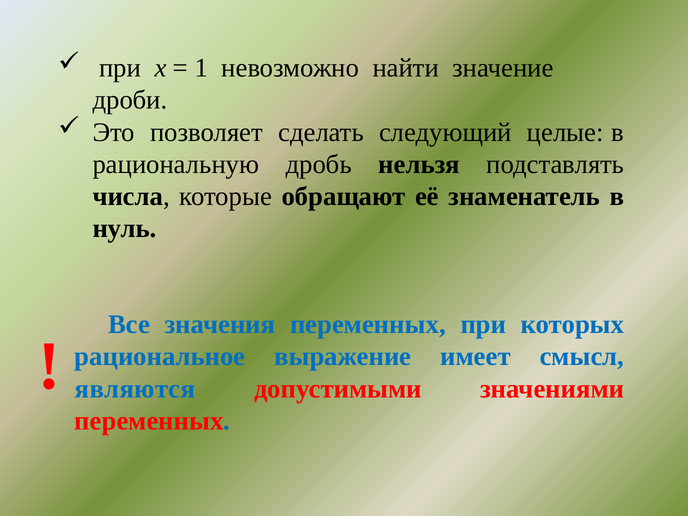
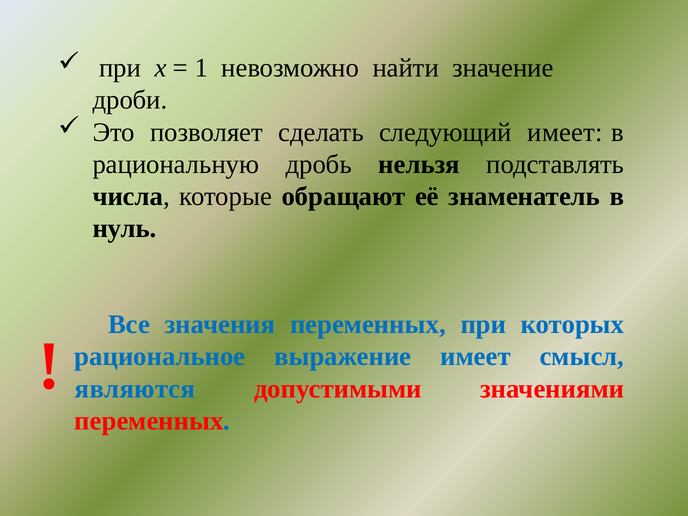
следующий целые: целые -> имеет (565, 132)
